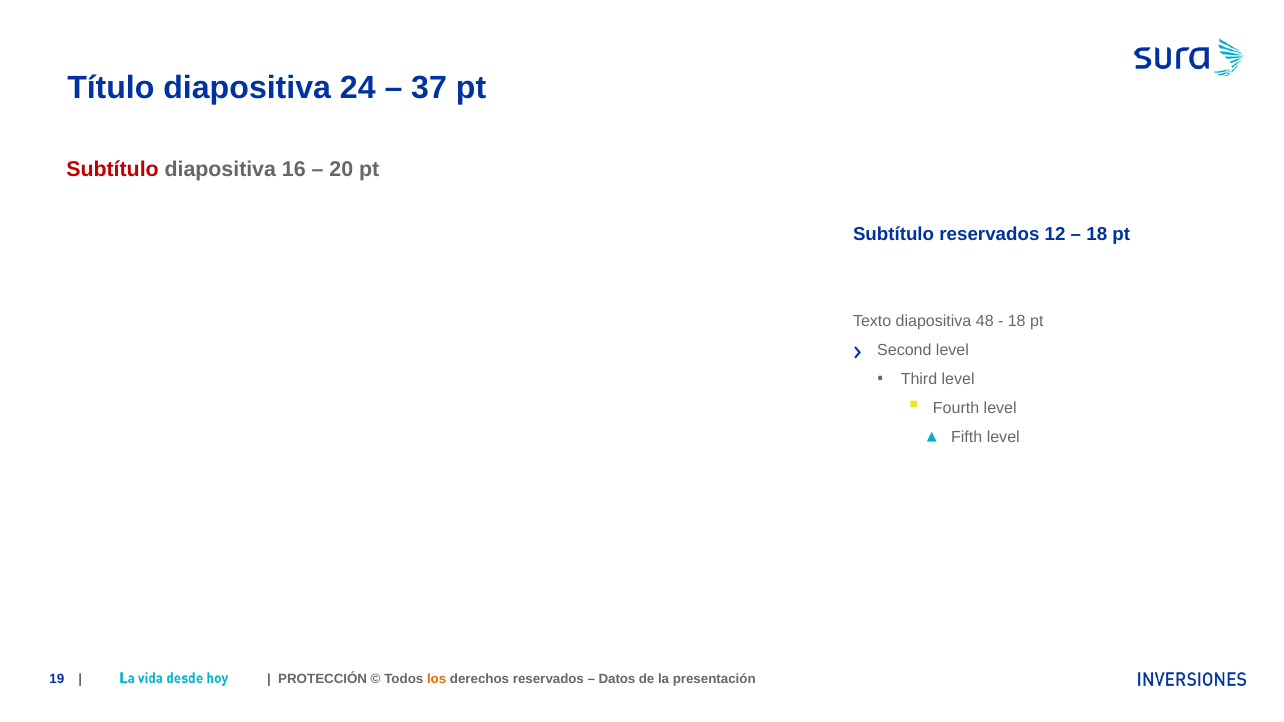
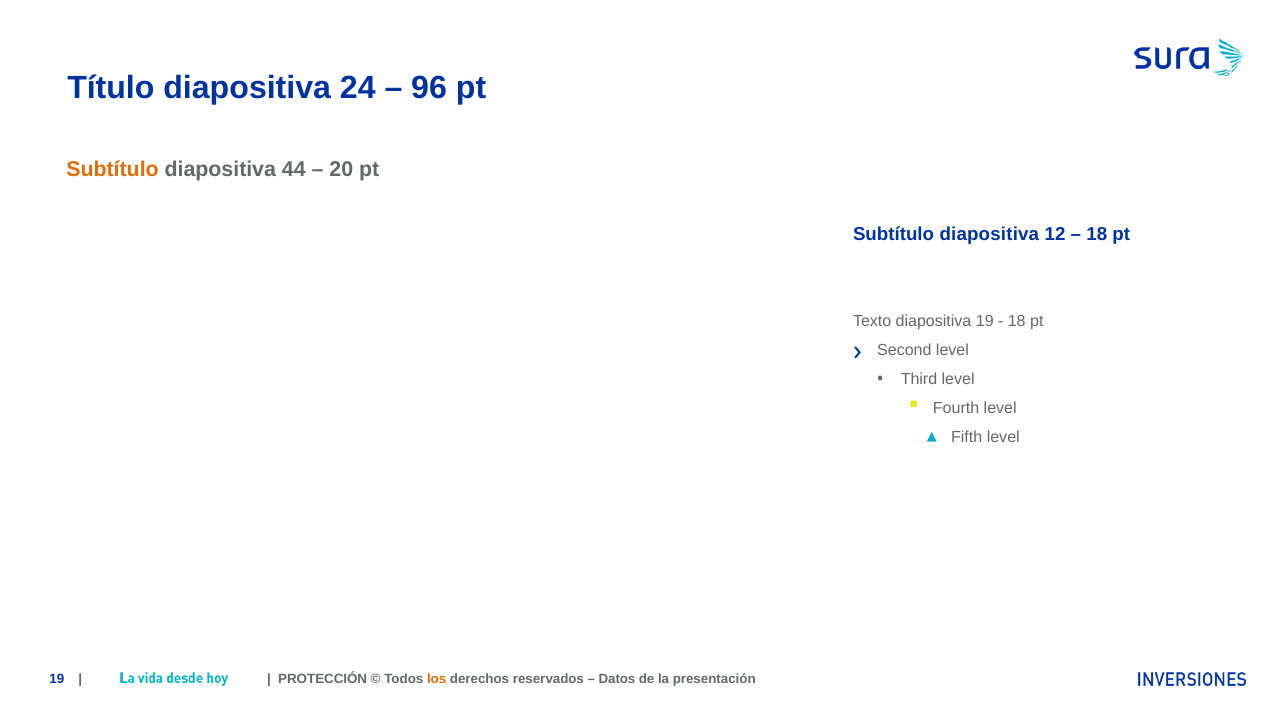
37: 37 -> 96 (429, 88)
Subtítulo colour: red -> orange (113, 170)
16: 16 -> 44 (294, 170)
reservados: reservados -> diapositiva (989, 235)
diapositiva 48: 48 -> 19 (985, 321)
